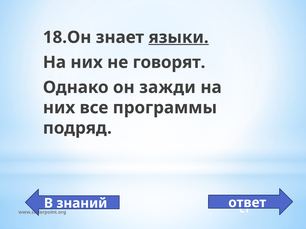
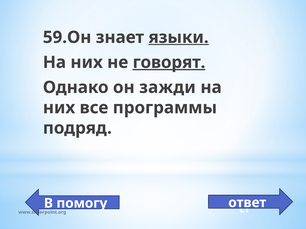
18.Он: 18.Он -> 59.Он (67, 37)
говорят underline: none -> present (169, 62)
знаний: знаний -> помогу (82, 204)
